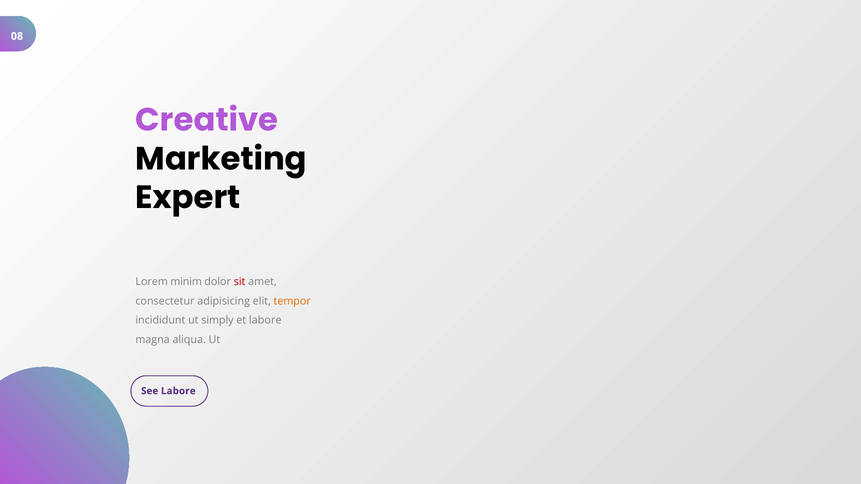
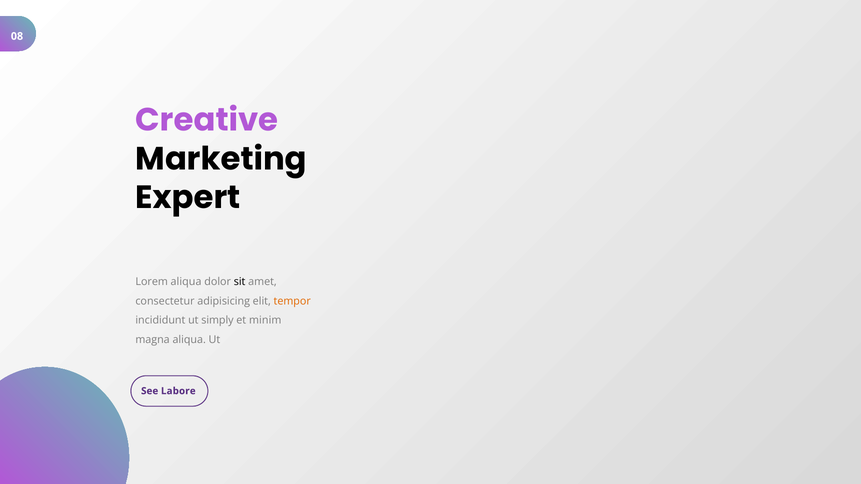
Lorem minim: minim -> aliqua (186, 282)
sit colour: red -> black (240, 282)
et labore: labore -> minim (265, 321)
